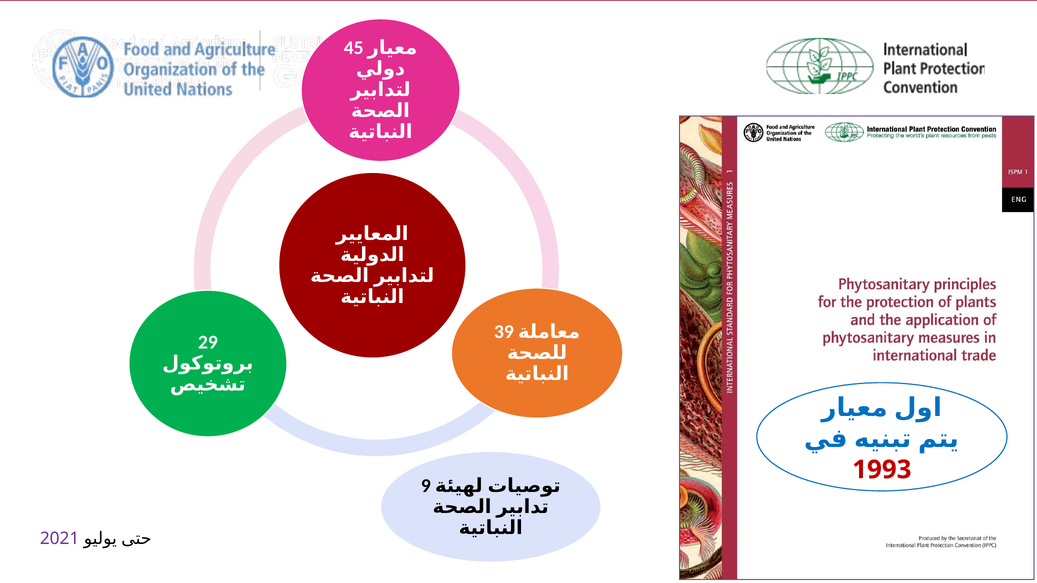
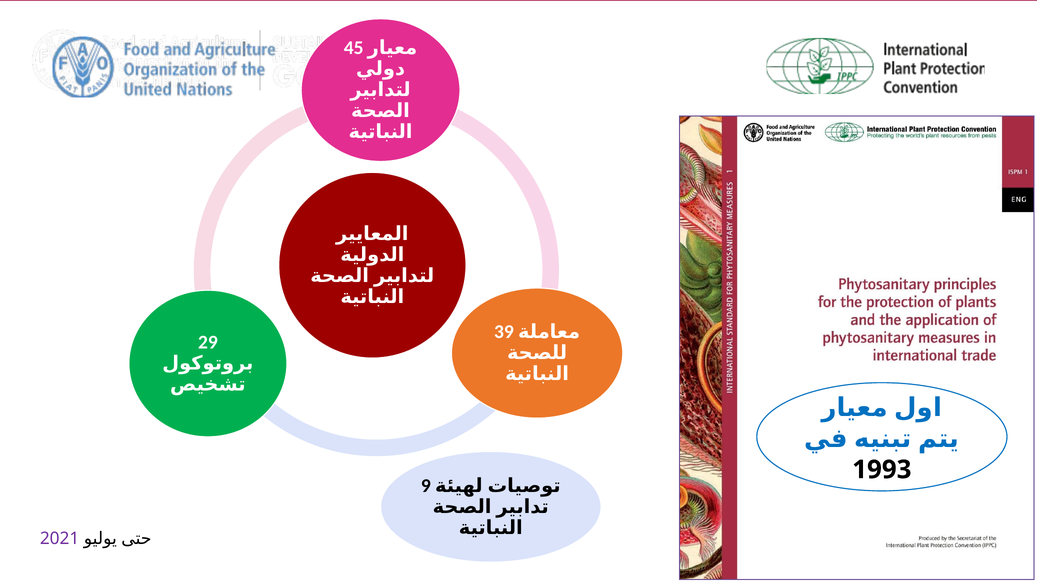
1993 colour: red -> black (882, 470)
